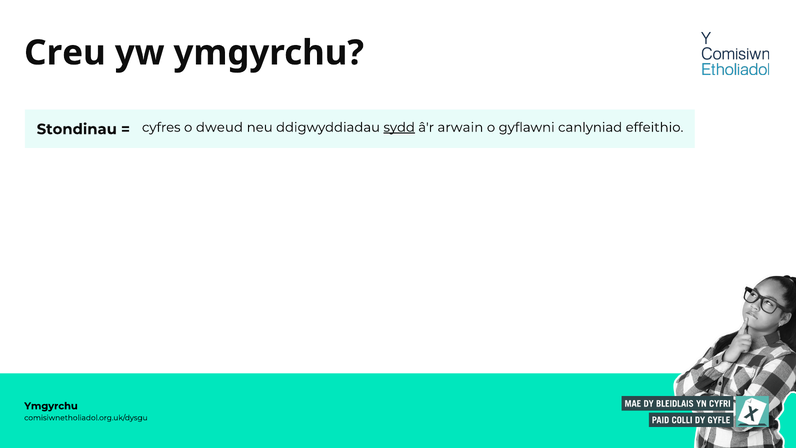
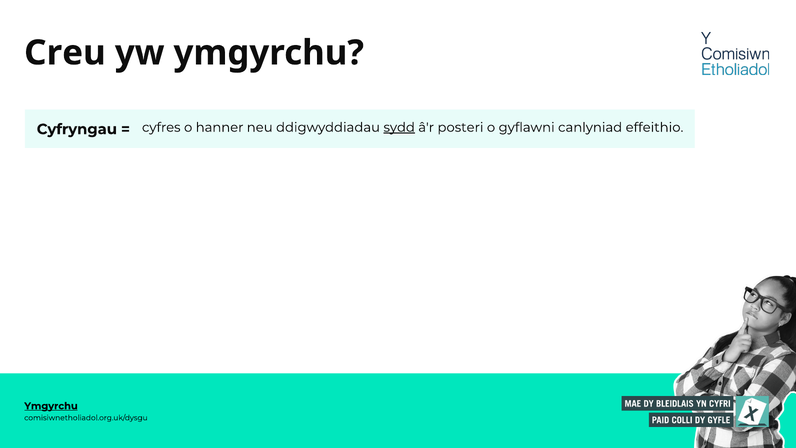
dweud: dweud -> hanner (220, 127)
arwain: arwain -> posteri (460, 127)
Stondinau: Stondinau -> Cyfryngau (77, 129)
Ymgyrchu underline: none -> present (51, 406)
